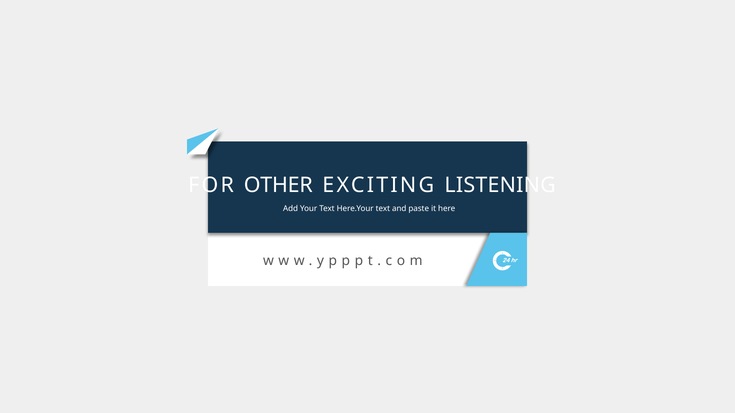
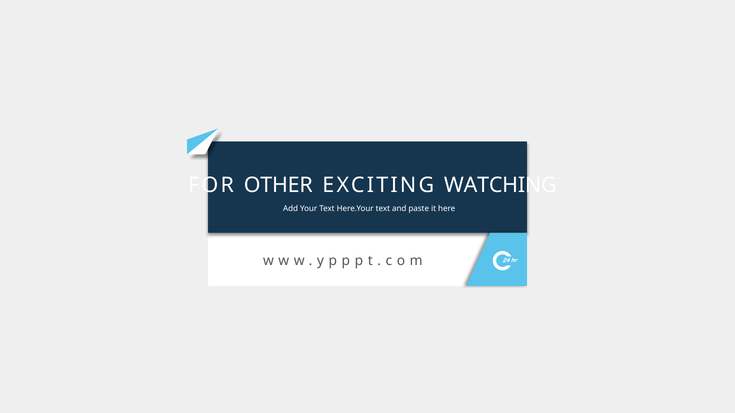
LISTENING: LISTENING -> WATCHING (500, 185)
